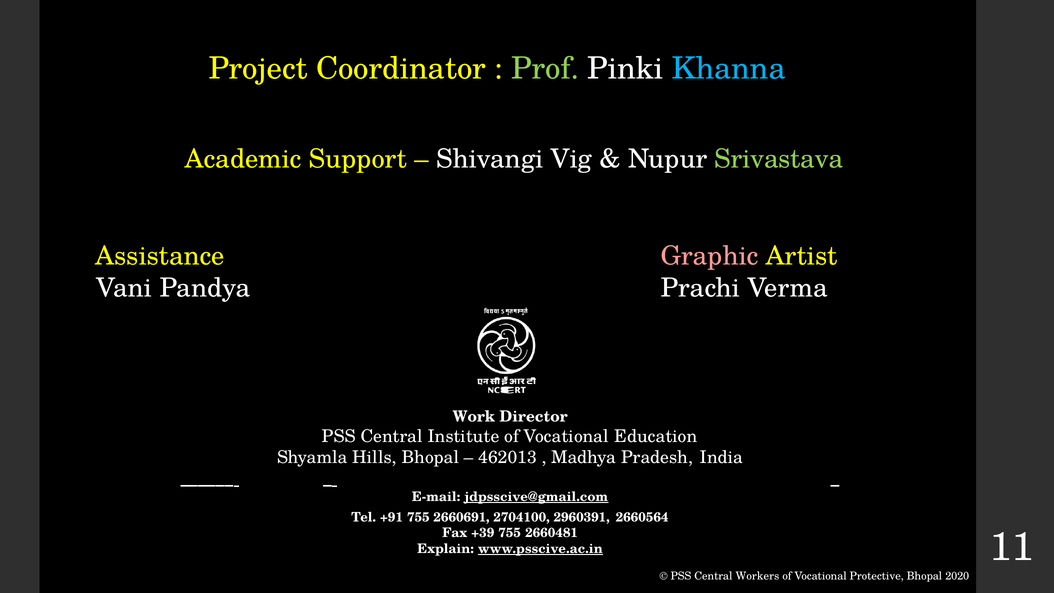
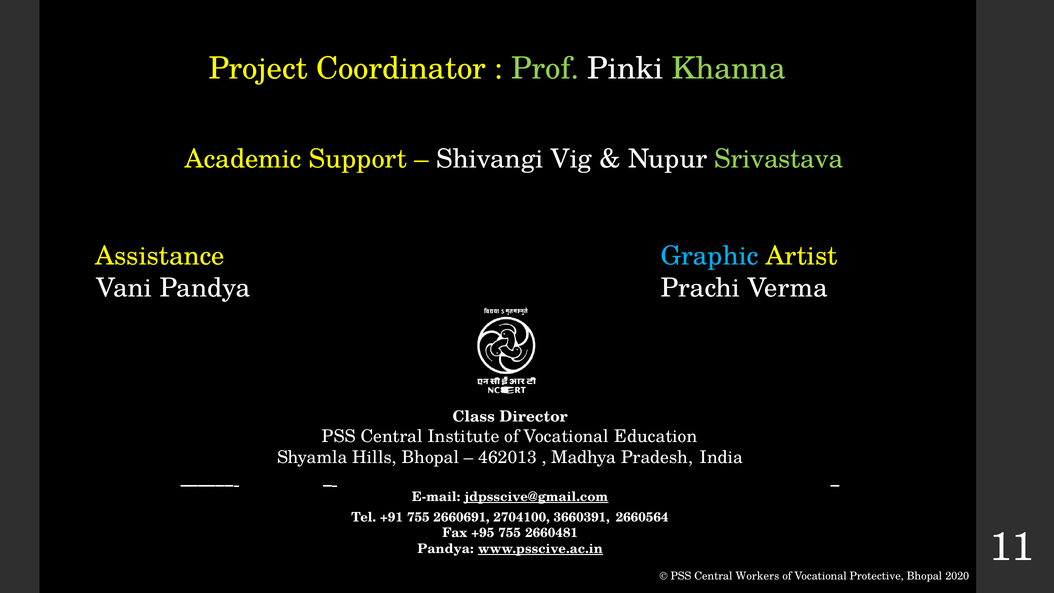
Khanna colour: light blue -> light green (729, 68)
Graphic colour: pink -> light blue (710, 256)
Work: Work -> Class (474, 416)
2960391: 2960391 -> 3660391 (582, 517)
+39: +39 -> +95 (483, 533)
Explain: Explain -> Pandya (445, 549)
